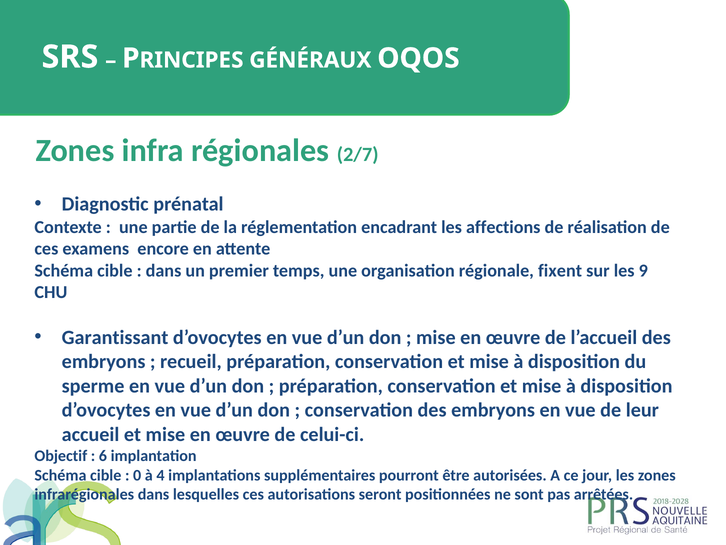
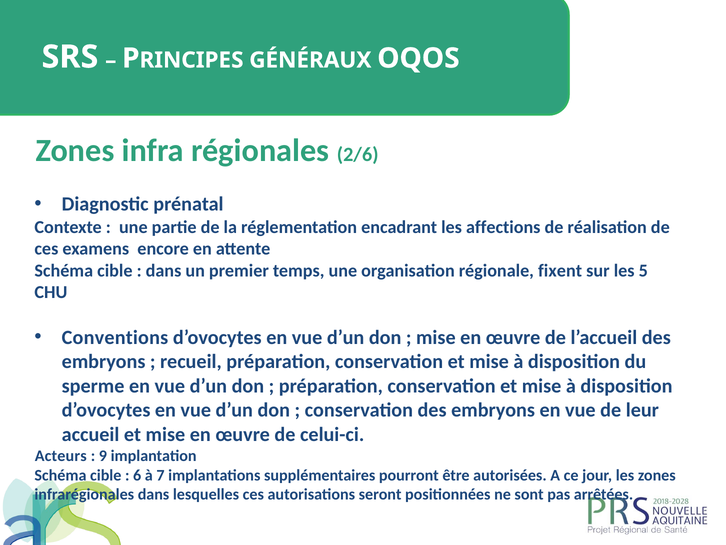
2/7: 2/7 -> 2/6 (358, 155)
9: 9 -> 5 (643, 270)
Garantissant: Garantissant -> Conventions (115, 337)
Objectif: Objectif -> Acteurs (61, 455)
6: 6 -> 9 (103, 455)
0: 0 -> 6 (137, 475)
4: 4 -> 7 (161, 475)
